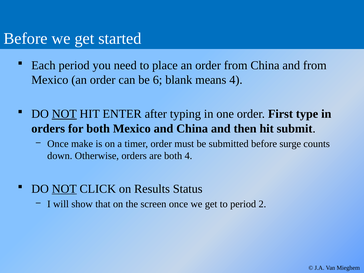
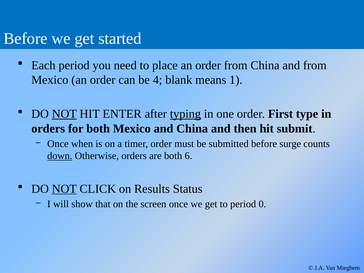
6: 6 -> 4 (158, 80)
means 4: 4 -> 1 (236, 80)
typing underline: none -> present (185, 114)
make: make -> when (82, 144)
down underline: none -> present (60, 156)
both 4: 4 -> 6 (188, 156)
2: 2 -> 0 (262, 204)
